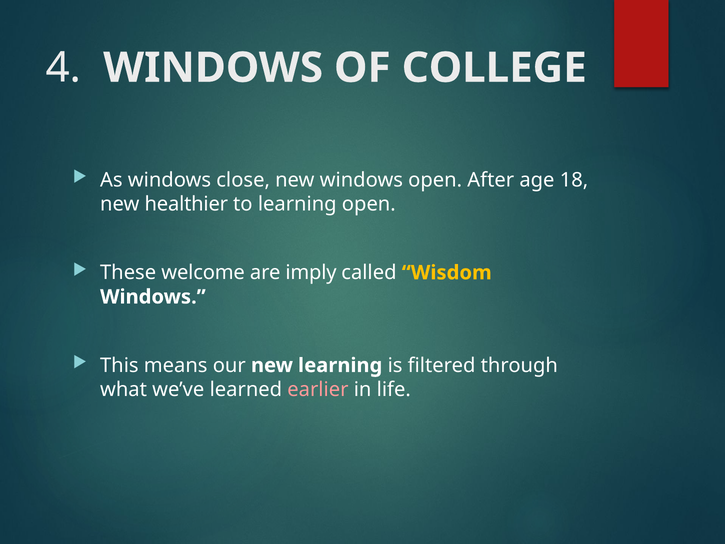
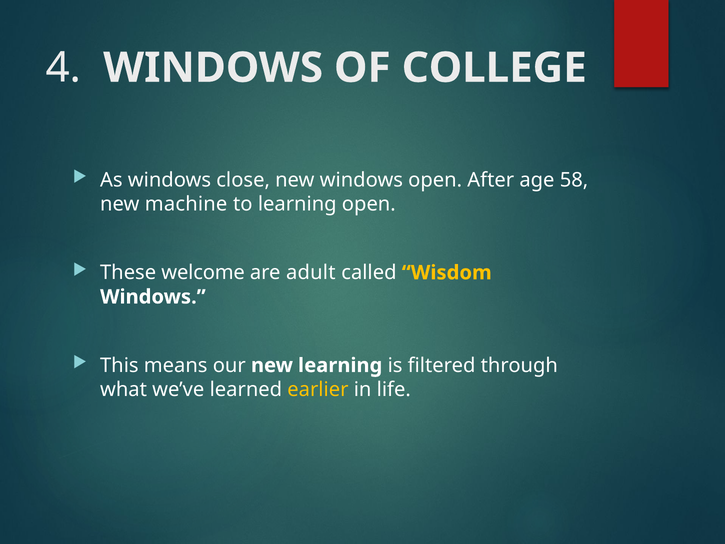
18: 18 -> 58 (574, 180)
healthier: healthier -> machine (186, 204)
imply: imply -> adult (311, 273)
earlier colour: pink -> yellow (318, 389)
